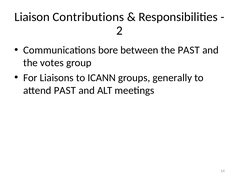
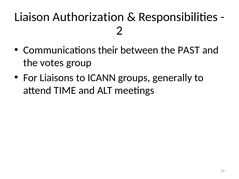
Contributions: Contributions -> Authorization (88, 17)
bore: bore -> their (108, 50)
attend PAST: PAST -> TIME (65, 91)
